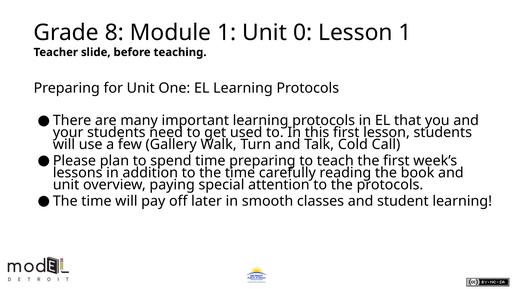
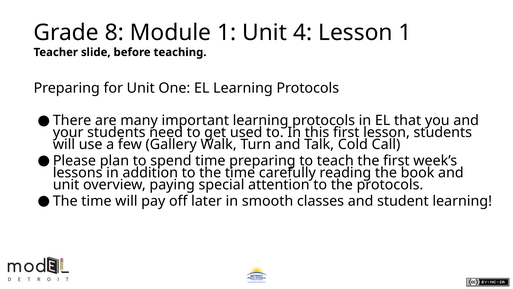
0: 0 -> 4 (303, 32)
